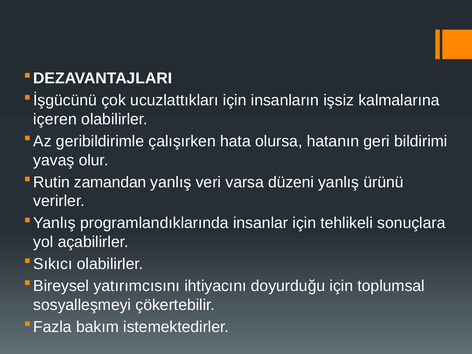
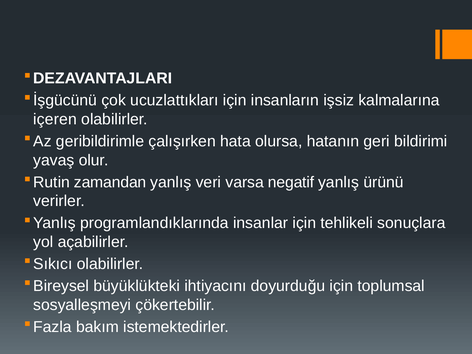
düzeni: düzeni -> negatif (291, 182)
yatırımcısını: yatırımcısını -> büyüklükteki (137, 286)
